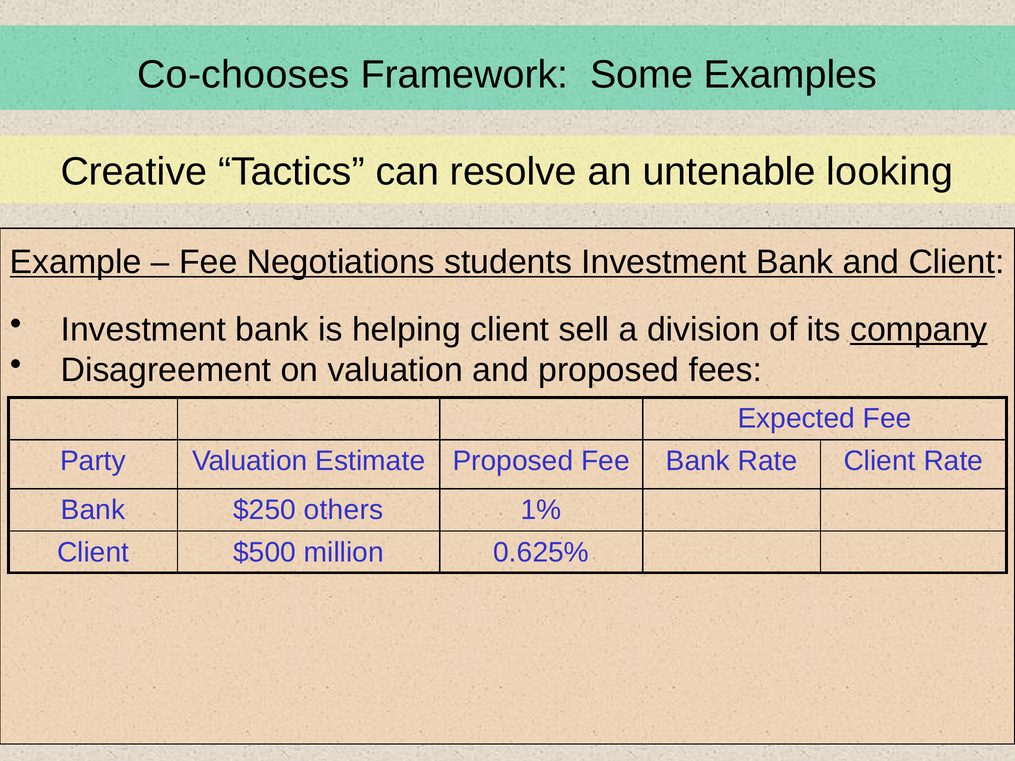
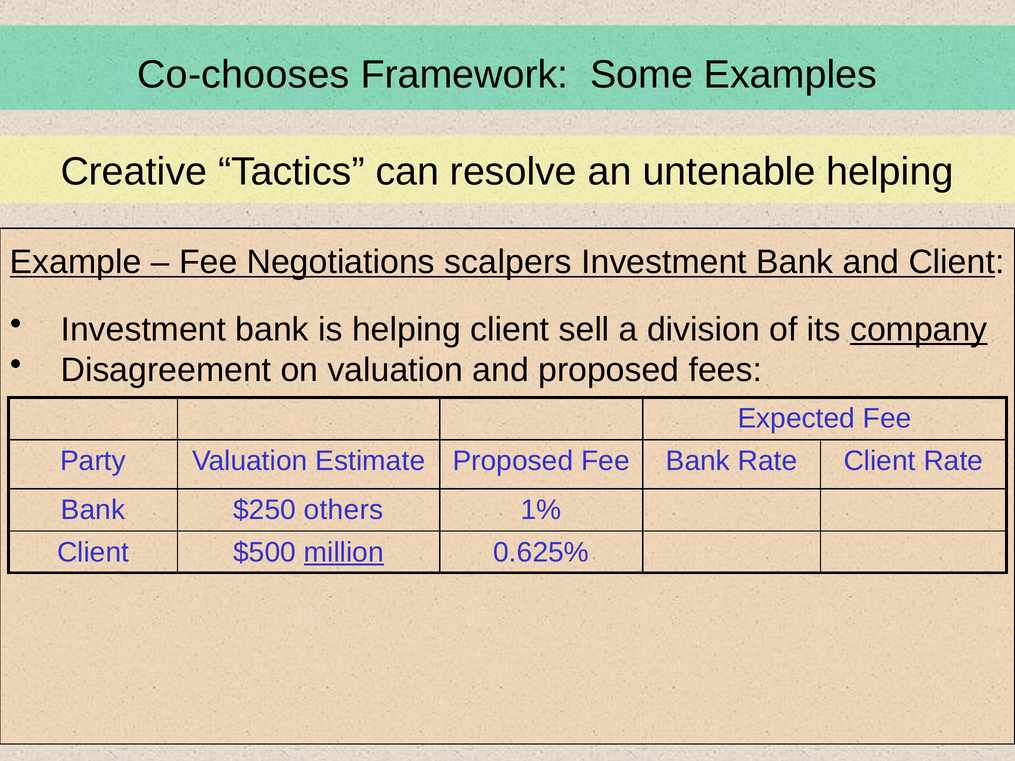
untenable looking: looking -> helping (890, 172)
students: students -> scalpers (508, 262)
million underline: none -> present (344, 553)
